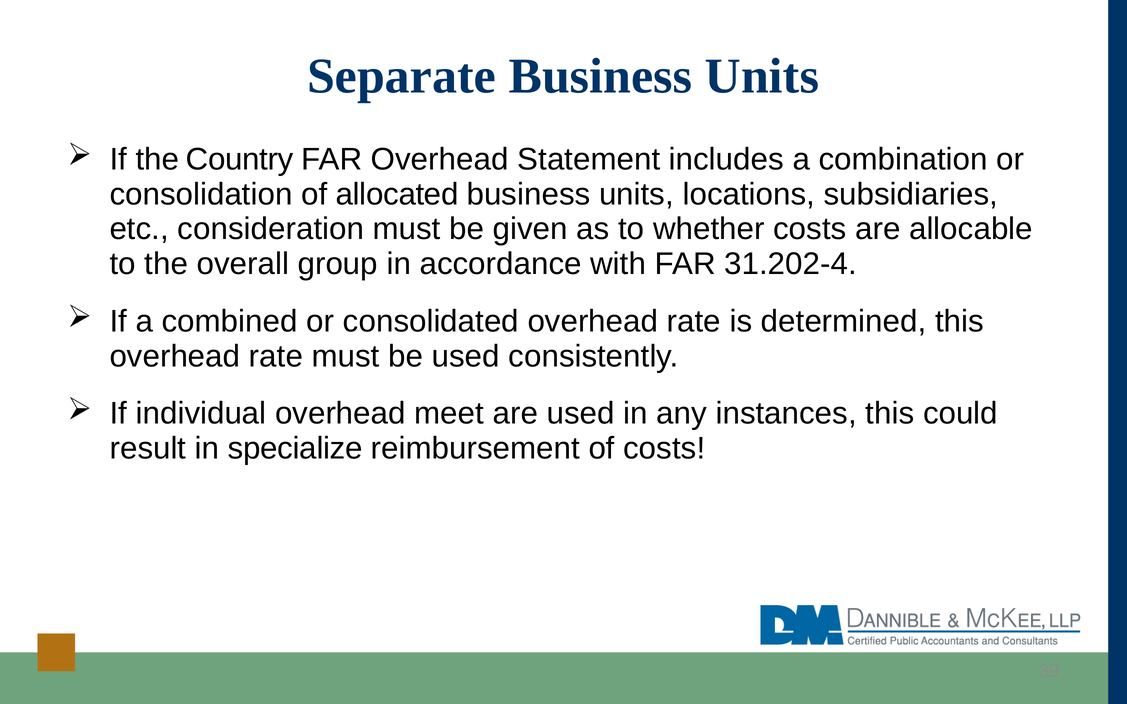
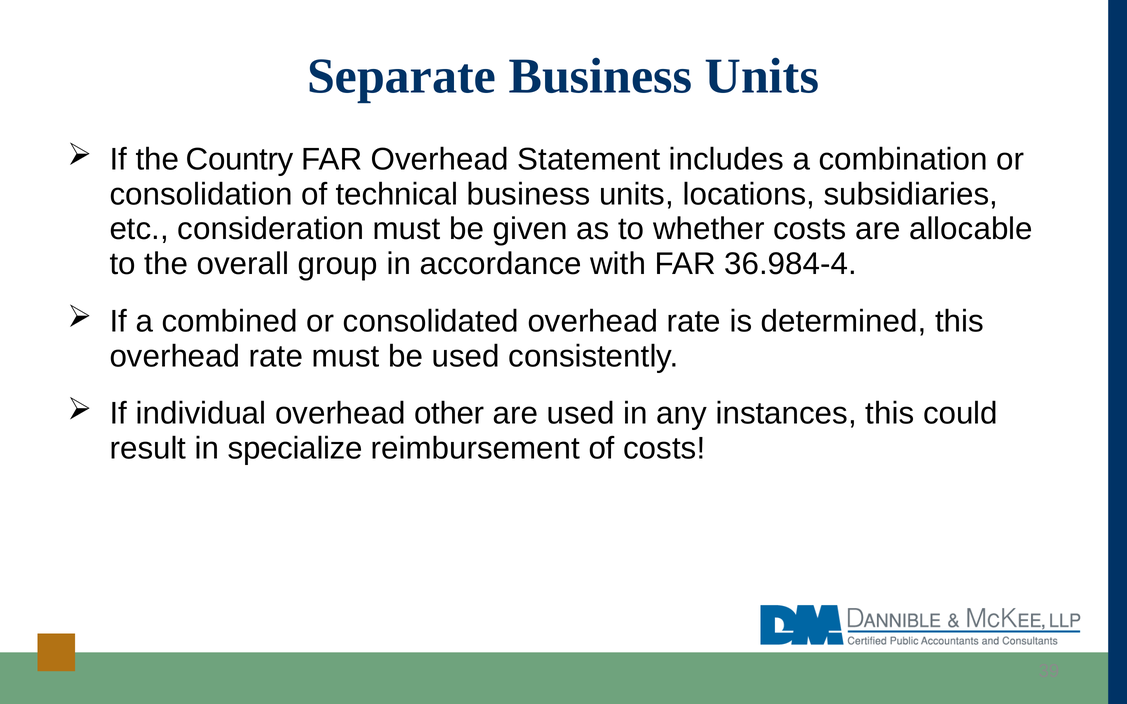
allocated: allocated -> technical (397, 194)
31.202-4: 31.202-4 -> 36.984-4 (791, 264)
meet: meet -> other (449, 414)
